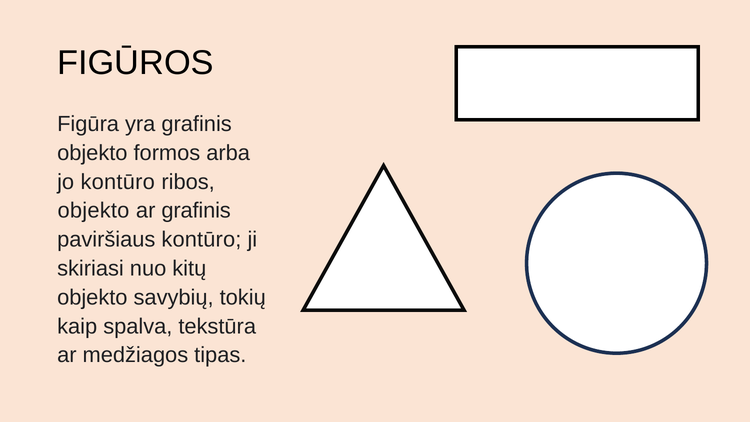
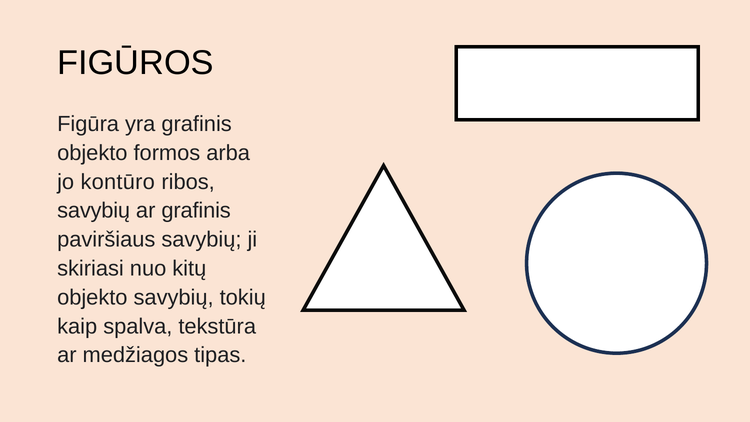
objekto: objekto -> savybių (94, 211)
paviršiaus kontūro: kontūro -> savybių (201, 240)
